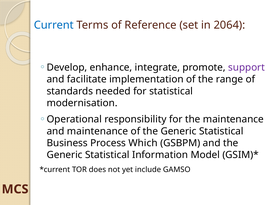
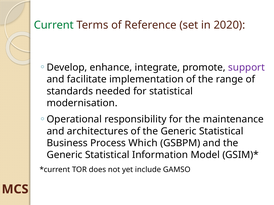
Current colour: blue -> green (54, 25)
2064: 2064 -> 2020 (229, 25)
and maintenance: maintenance -> architectures (98, 131)
